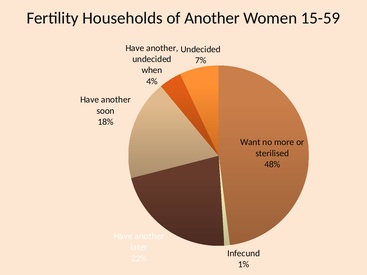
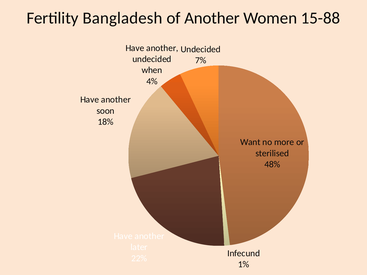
Households: Households -> Bangladesh (122, 18)
15-59: 15-59 -> 15-88 (320, 18)
